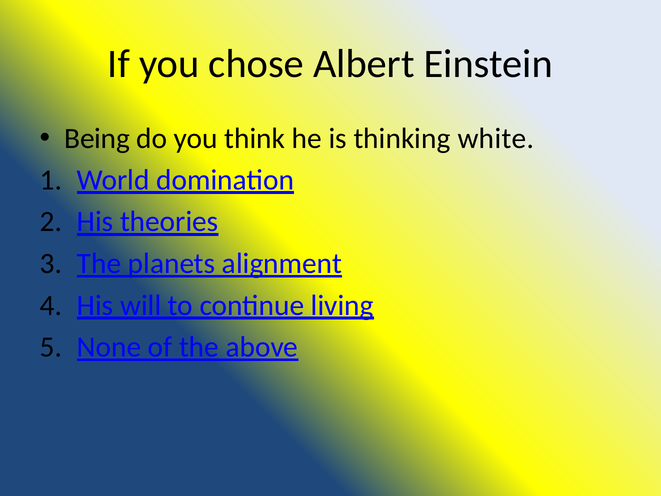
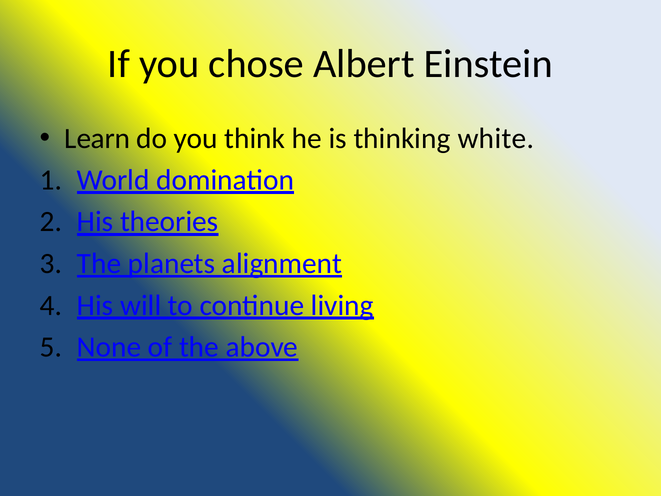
Being: Being -> Learn (97, 139)
